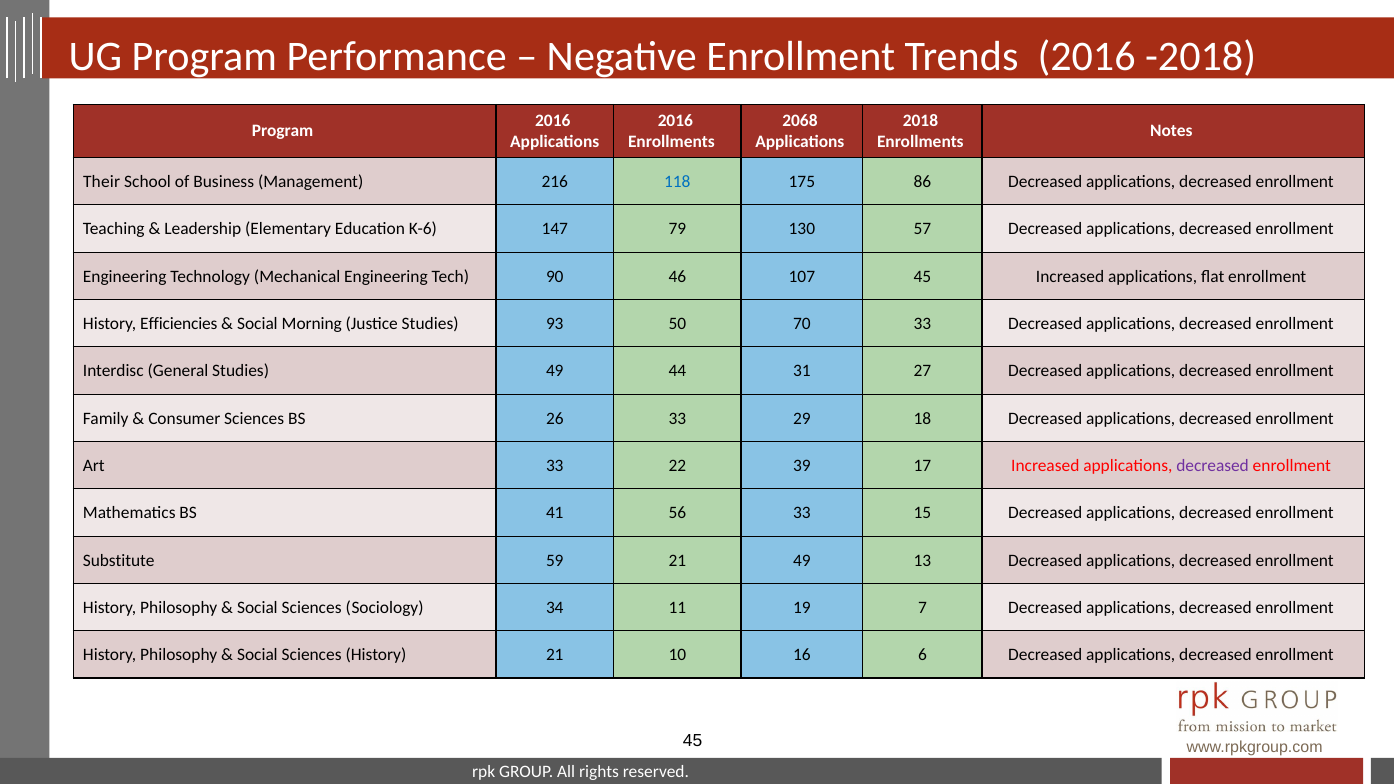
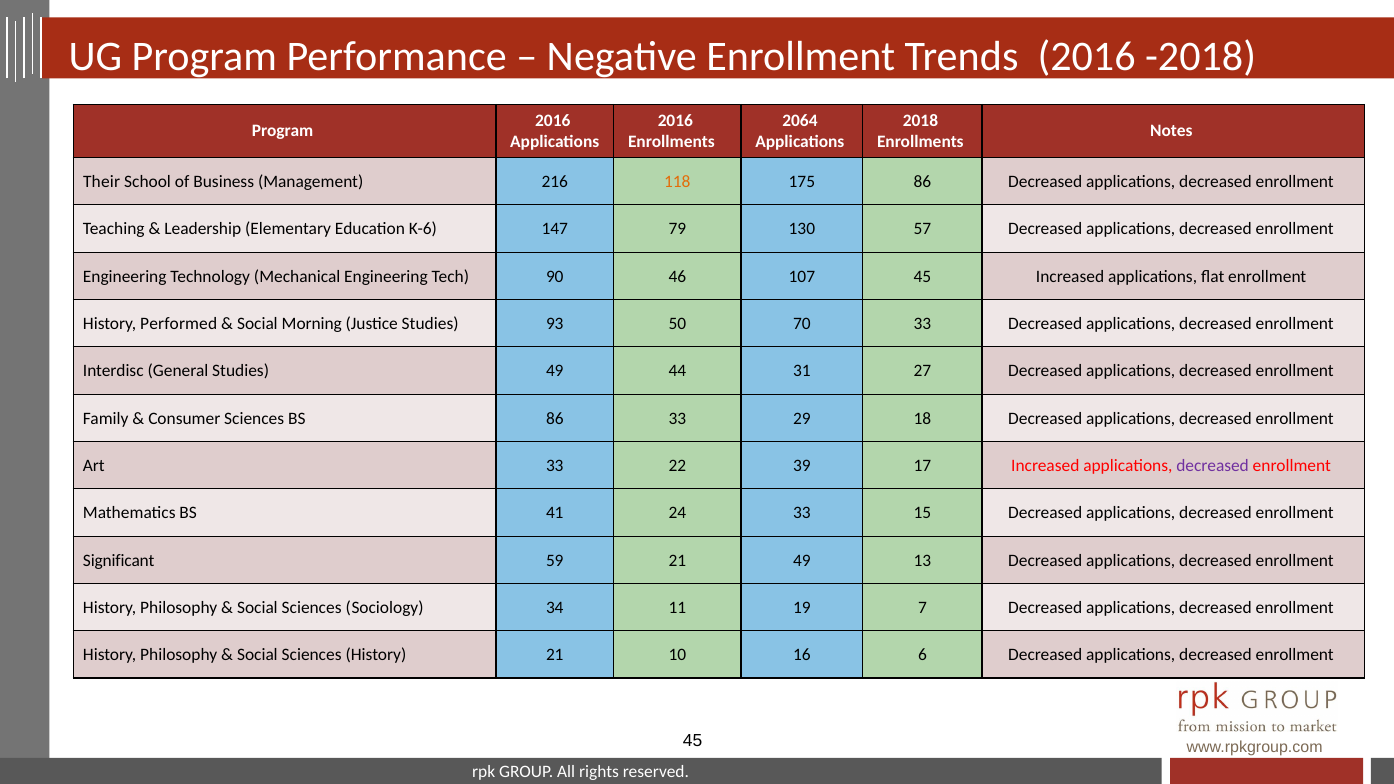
2068: 2068 -> 2064 (800, 121)
118 colour: blue -> orange (677, 182)
Efficiencies: Efficiencies -> Performed (179, 324)
BS 26: 26 -> 86 (555, 419)
56: 56 -> 24 (677, 513)
Substitute: Substitute -> Significant (119, 561)
